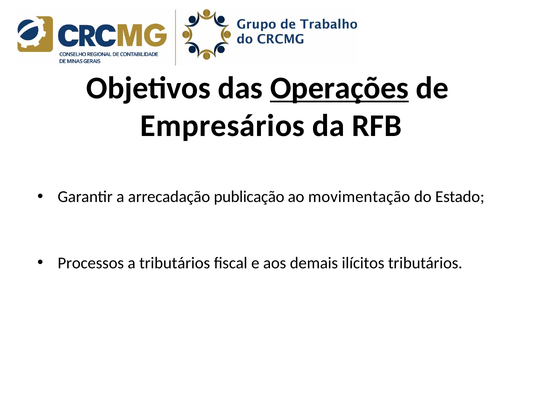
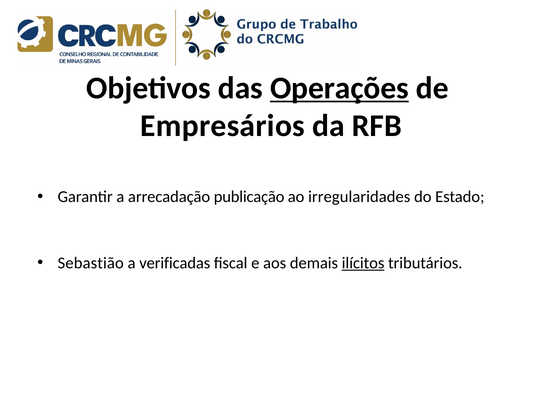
movimentação: movimentação -> irregularidades (359, 197)
Processos: Processos -> Sebastião (91, 263)
a tributários: tributários -> verificadas (175, 263)
ilícitos underline: none -> present (363, 263)
